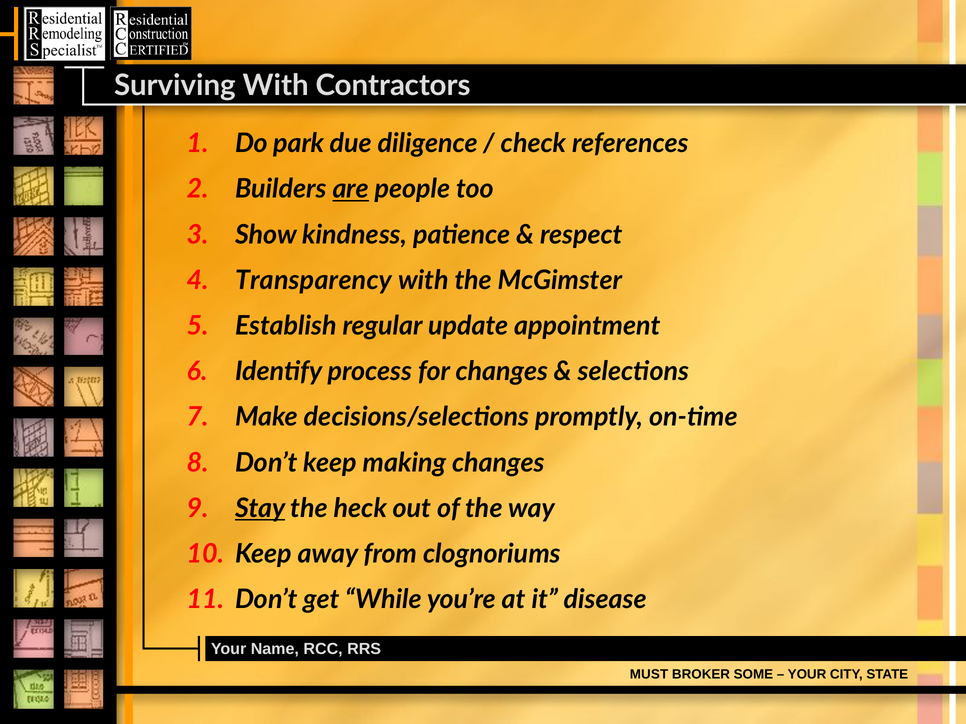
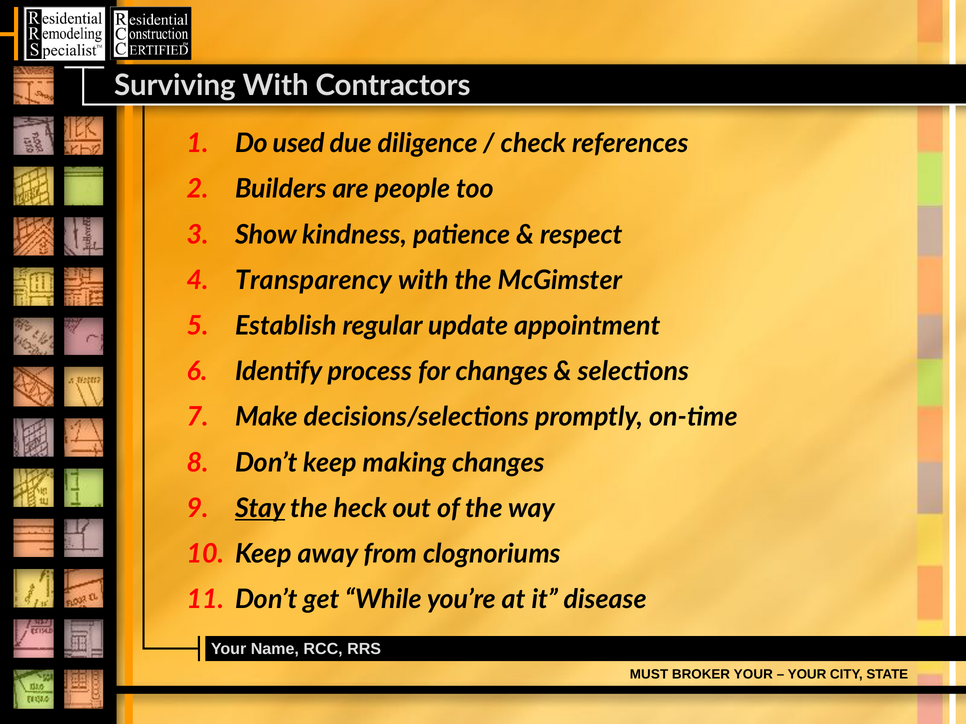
park: park -> used (299, 144)
are underline: present -> none (351, 189)
SOME: SOME -> YOUR (753, 675)
